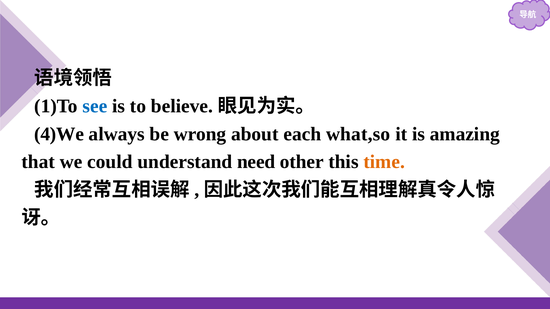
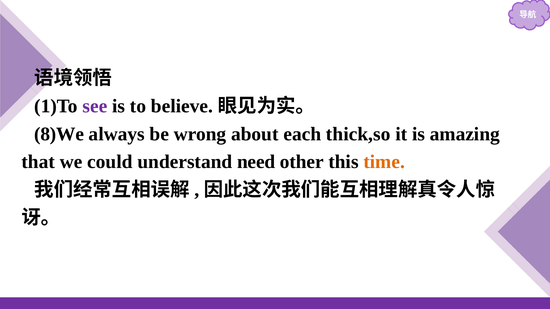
see colour: blue -> purple (95, 106)
4)We: 4)We -> 8)We (59, 134)
what,so: what,so -> thick,so (358, 134)
